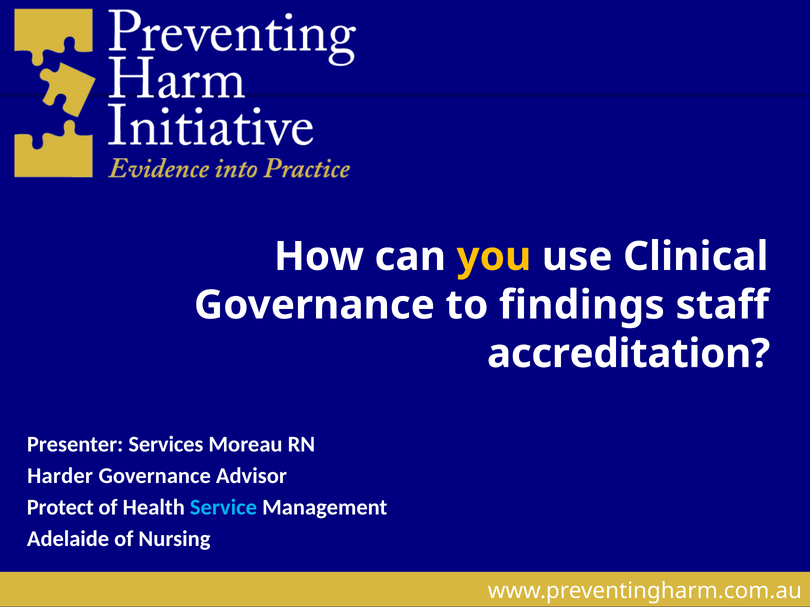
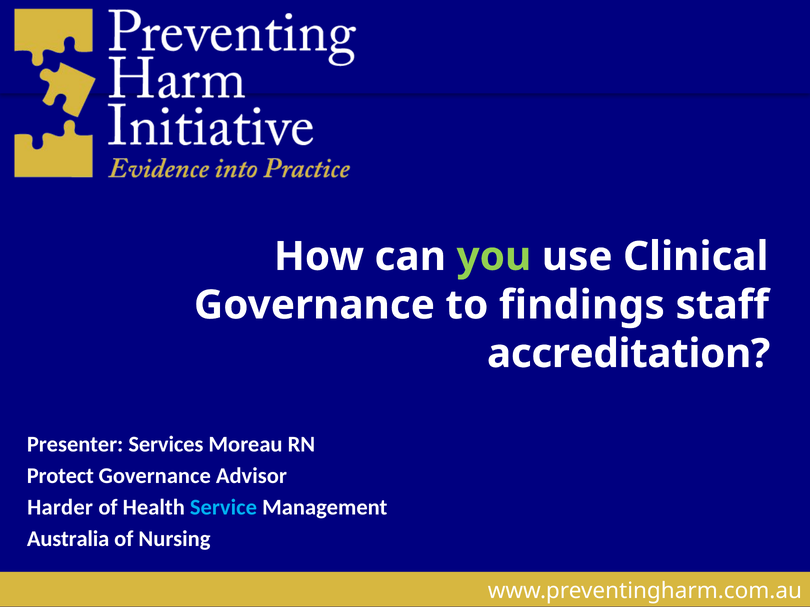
you colour: yellow -> light green (494, 257)
Harder: Harder -> Protect (60, 476)
Protect: Protect -> Harder (60, 508)
Adelaide: Adelaide -> Australia (68, 539)
